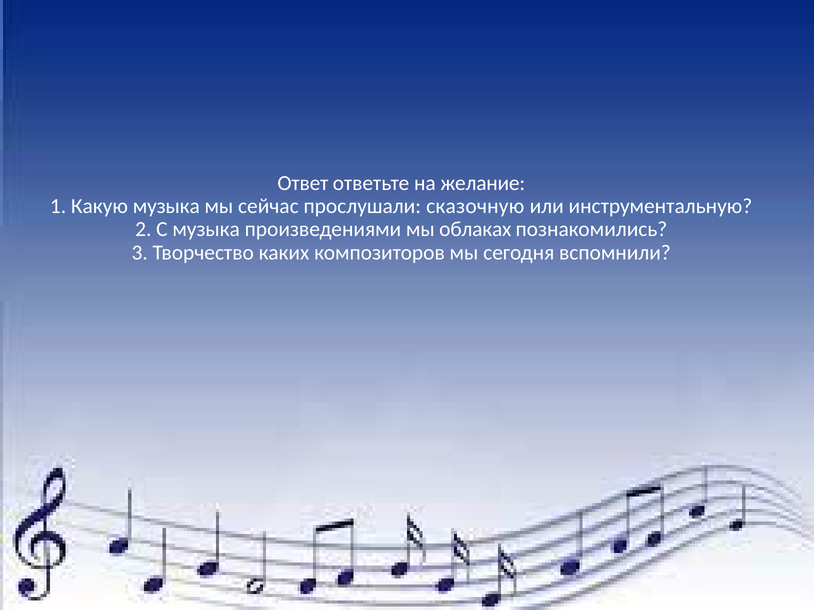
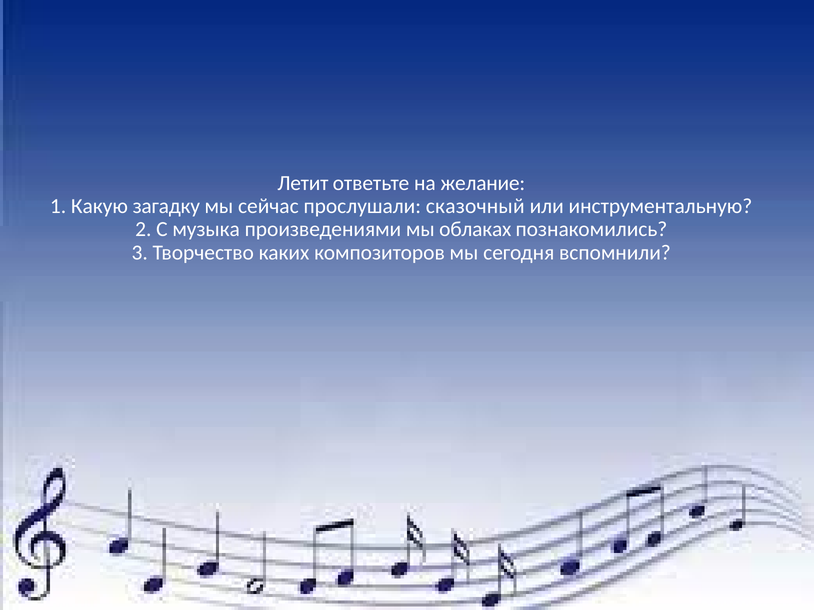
Ответ: Ответ -> Летит (303, 183)
Какую музыка: музыка -> загадку (166, 206)
сказочную: сказочную -> сказочный (475, 206)
